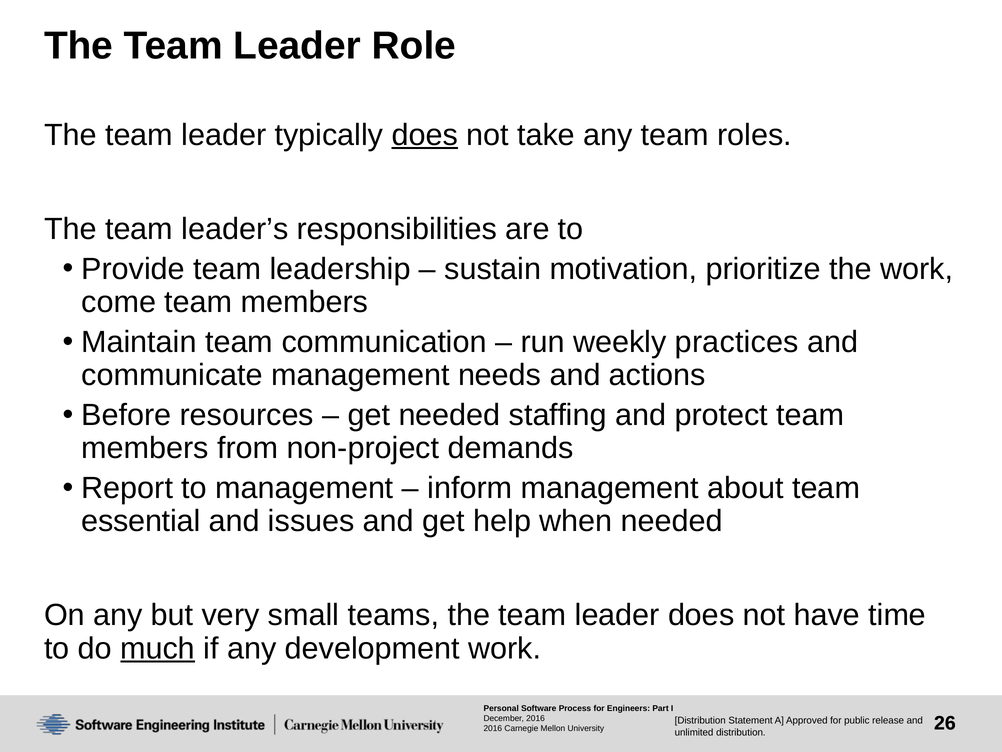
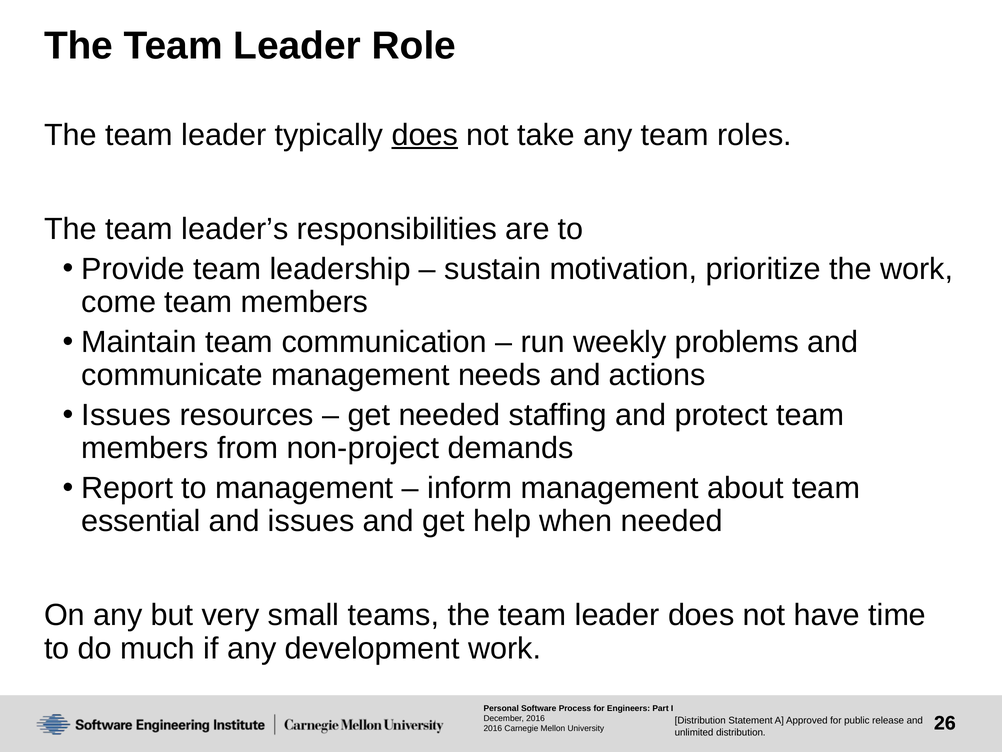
practices: practices -> problems (737, 342)
Before: Before -> Issues (126, 415)
much underline: present -> none (158, 648)
